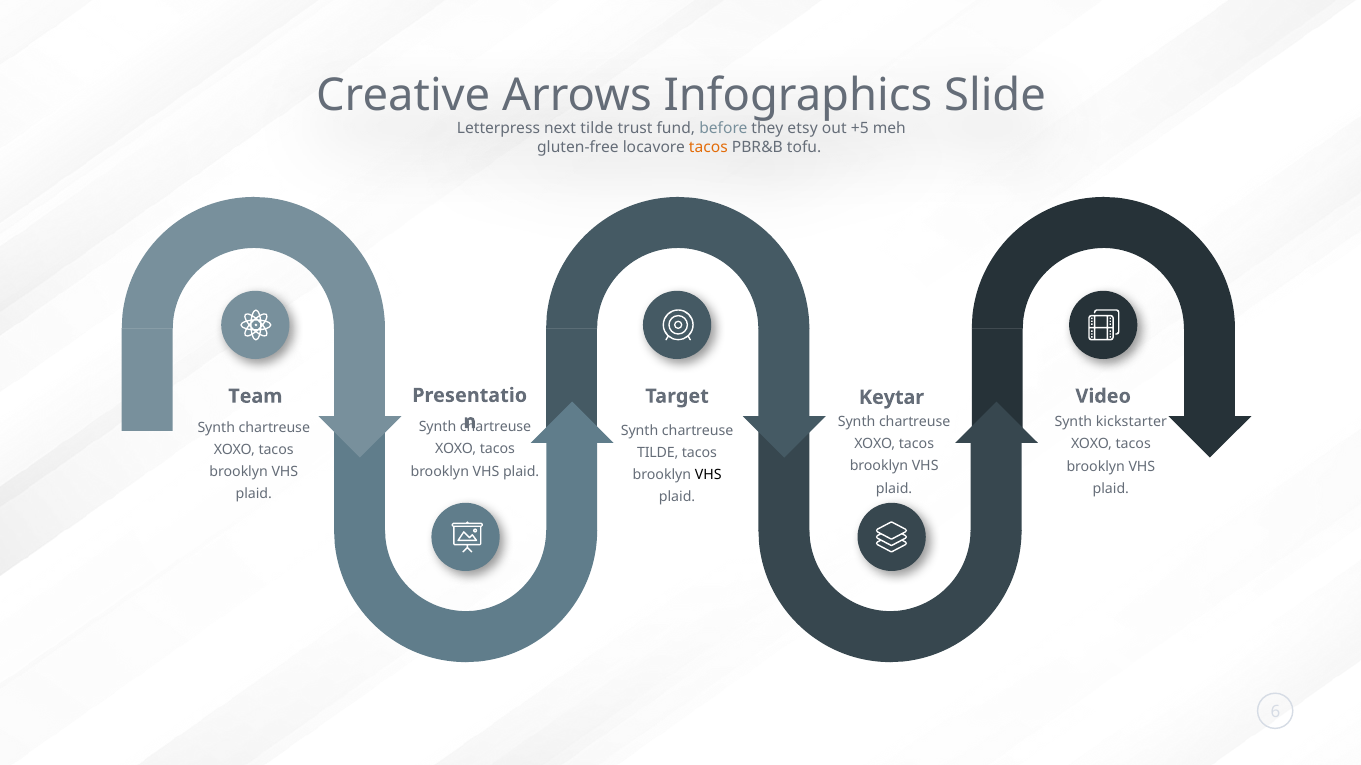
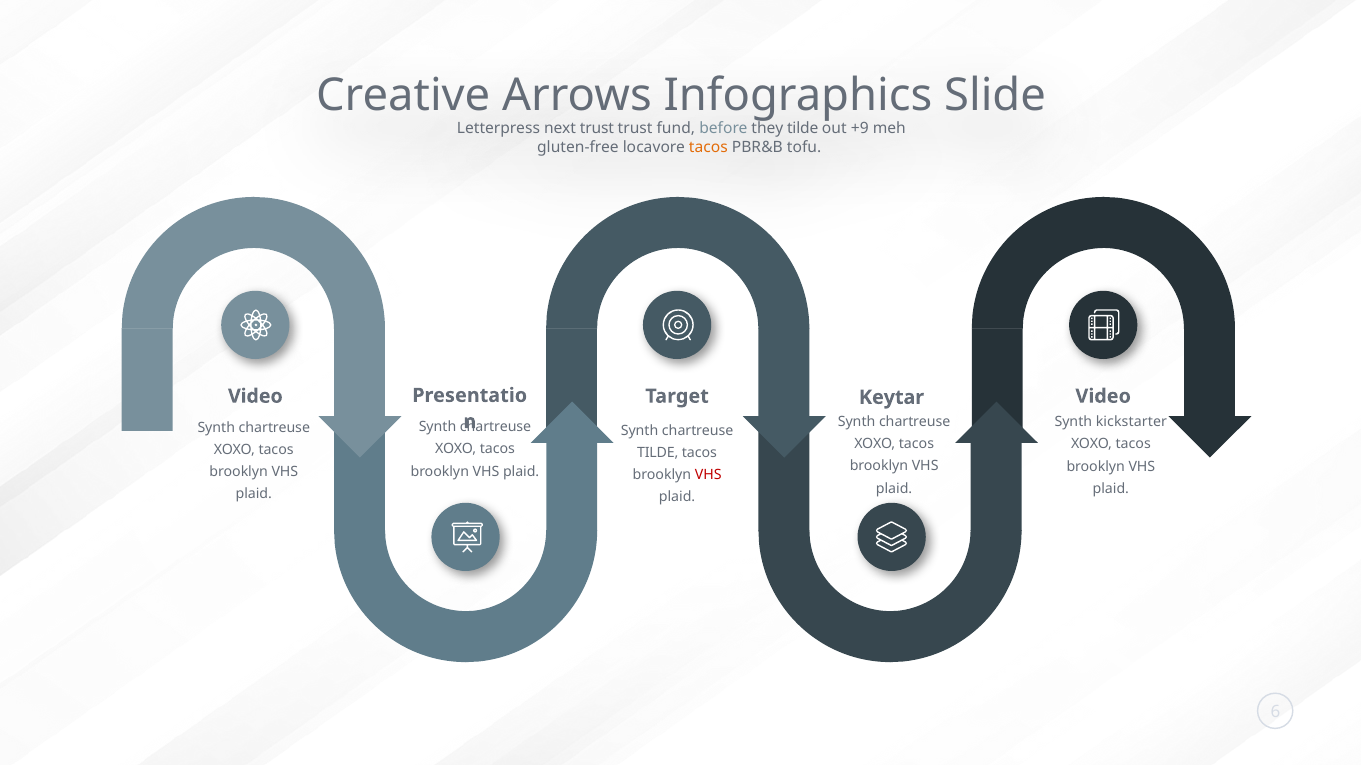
next tilde: tilde -> trust (597, 129)
they etsy: etsy -> tilde (803, 129)
+5: +5 -> +9 (860, 129)
Team: Team -> Video (255, 396)
VHS colour: black -> red (708, 475)
